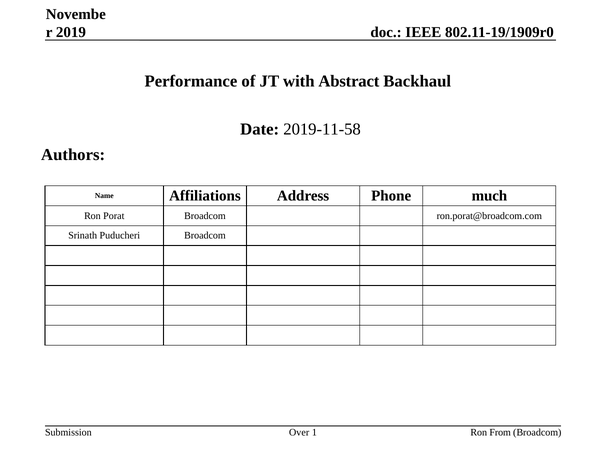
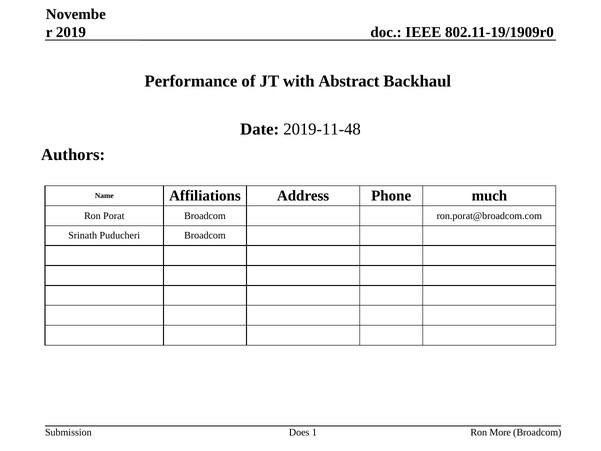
2019-11-58: 2019-11-58 -> 2019-11-48 (322, 129)
From: From -> More (500, 432)
Over: Over -> Does (299, 432)
